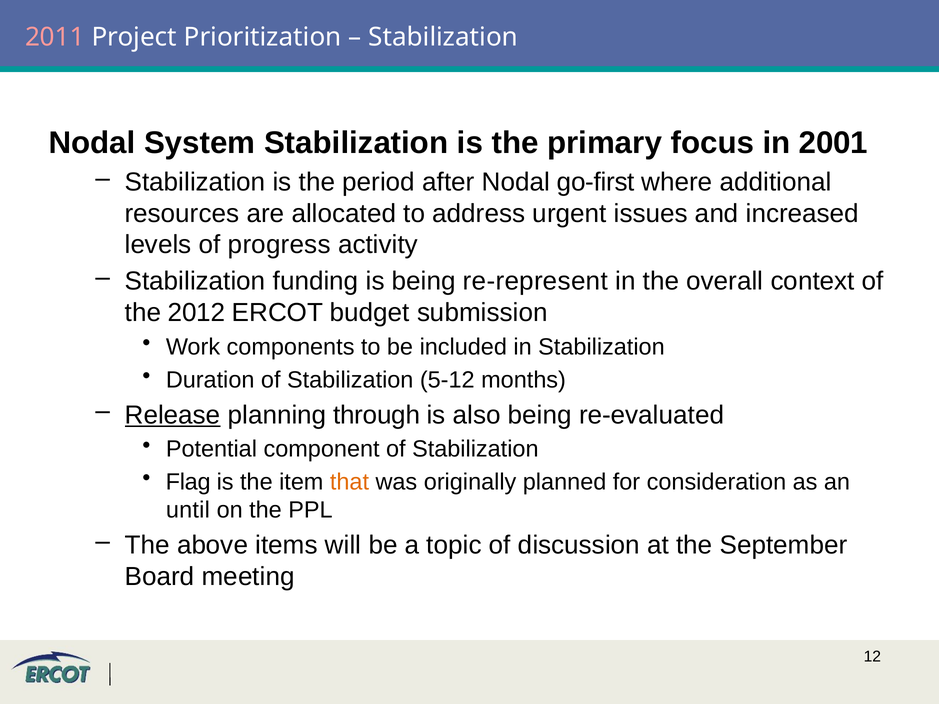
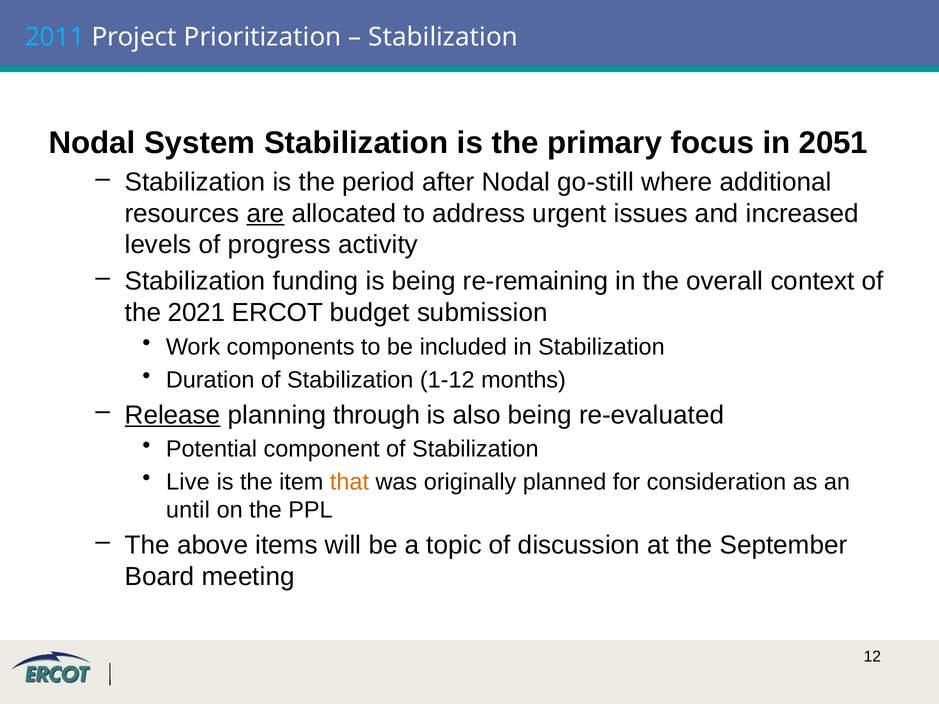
2011 colour: pink -> light blue (55, 37)
2001: 2001 -> 2051 (833, 143)
go-first: go-first -> go-still (596, 182)
are underline: none -> present (265, 214)
re-represent: re-represent -> re-remaining (536, 281)
2012: 2012 -> 2021 (196, 313)
5-12: 5-12 -> 1-12 (447, 380)
Flag: Flag -> Live (188, 482)
